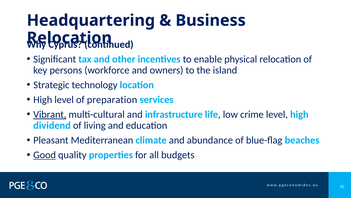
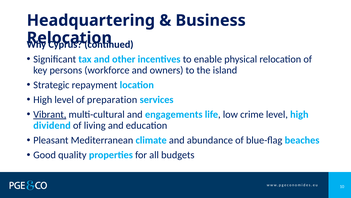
technology: technology -> repayment (95, 85)
infrastructure: infrastructure -> engagements (174, 114)
Good underline: present -> none (45, 155)
